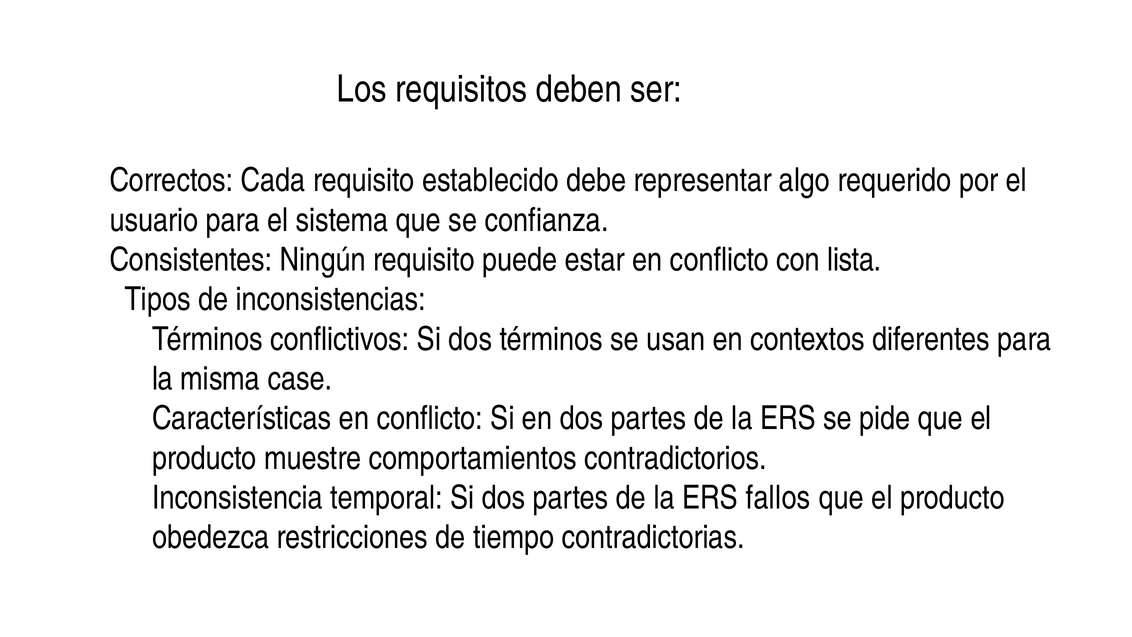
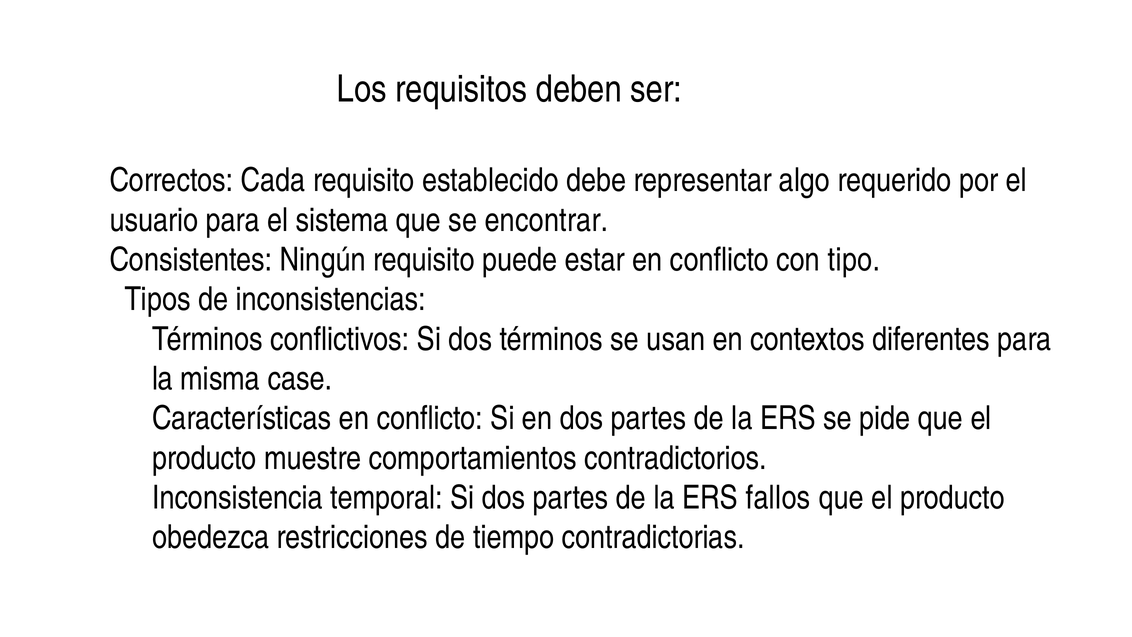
confianza: confianza -> encontrar (547, 220)
lista: lista -> tipo (854, 260)
